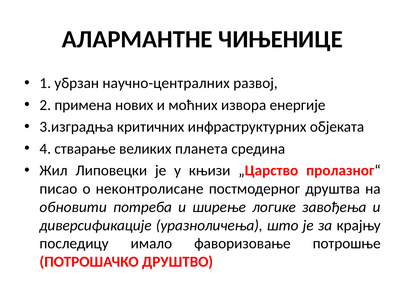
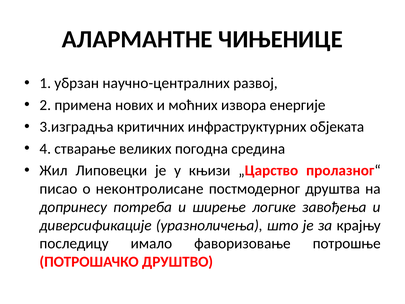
планета: планета -> погодна (201, 149)
обновити: обновити -> допринесу (73, 207)
